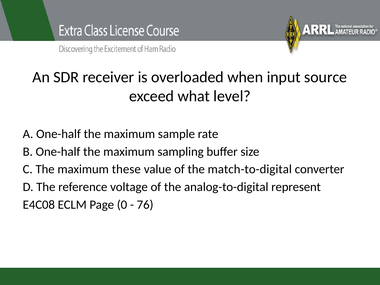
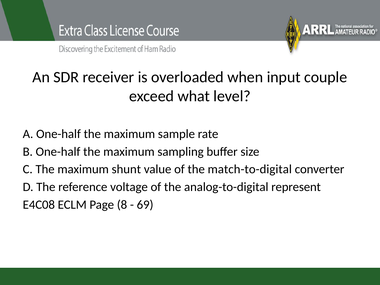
source: source -> couple (326, 77)
these: these -> shunt (126, 169)
0: 0 -> 8 (122, 205)
76: 76 -> 69 (145, 205)
